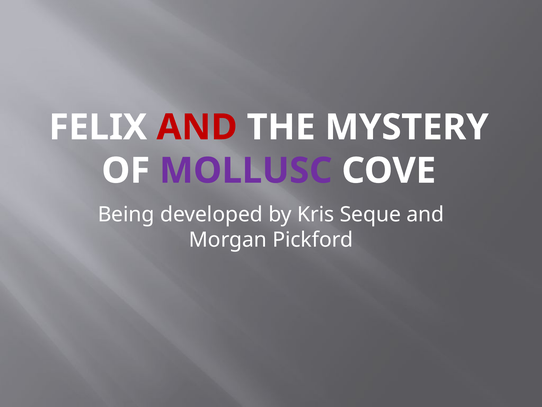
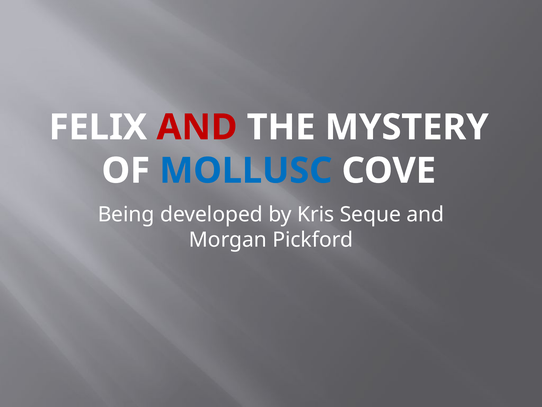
MOLLUSC colour: purple -> blue (246, 171)
